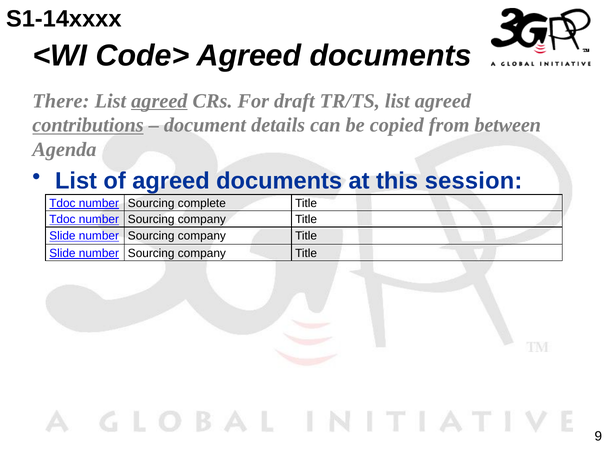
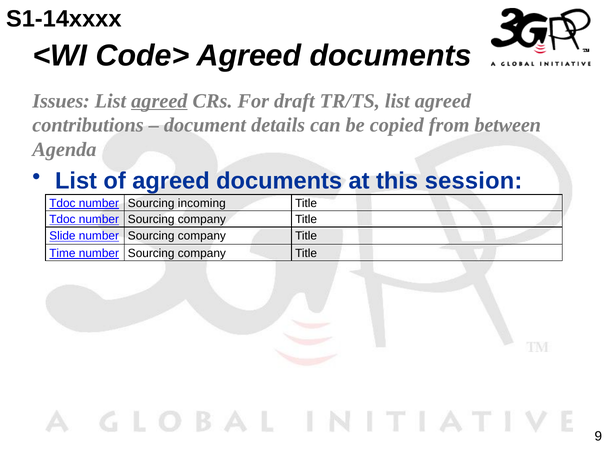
There: There -> Issues (61, 101)
contributions underline: present -> none (88, 125)
complete: complete -> incoming (202, 203)
Slide: Slide -> Time (62, 253)
